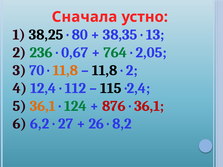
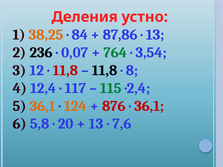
Сначала: Сначала -> Деления (85, 17)
38,25 colour: black -> orange (46, 35)
80: 80 -> 84 (80, 35)
38,35: 38,35 -> 87,86 (120, 35)
236 colour: green -> black (41, 53)
0,67: 0,67 -> 0,07 (75, 53)
2,05: 2,05 -> 3,54 (151, 53)
70: 70 -> 12 (37, 70)
11,8 colour: orange -> red (65, 70)
2: 2 -> 8 (132, 70)
112: 112 -> 117 (75, 88)
115 colour: black -> green (111, 88)
124 colour: green -> orange (75, 106)
6,2: 6,2 -> 5,8 (40, 124)
27: 27 -> 20 (66, 124)
26: 26 -> 13 (96, 124)
8,2: 8,2 -> 7,6 (122, 124)
